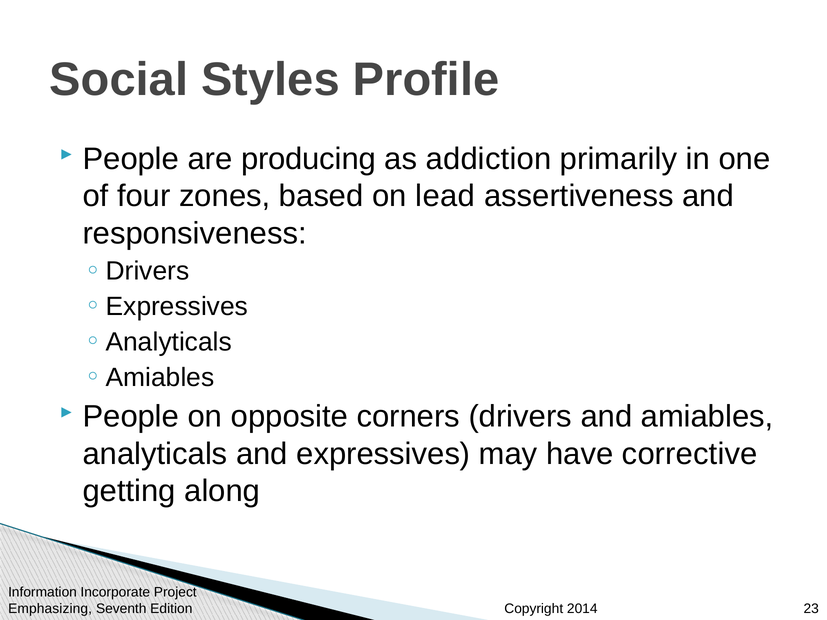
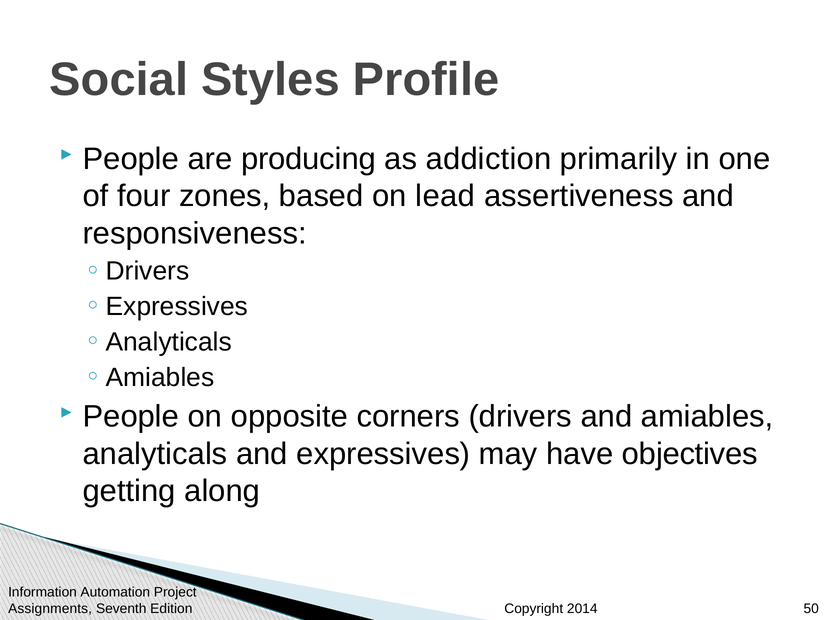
corrective: corrective -> objectives (690, 454)
Incorporate: Incorporate -> Automation (115, 592)
Emphasizing: Emphasizing -> Assignments (50, 609)
23: 23 -> 50 (811, 609)
